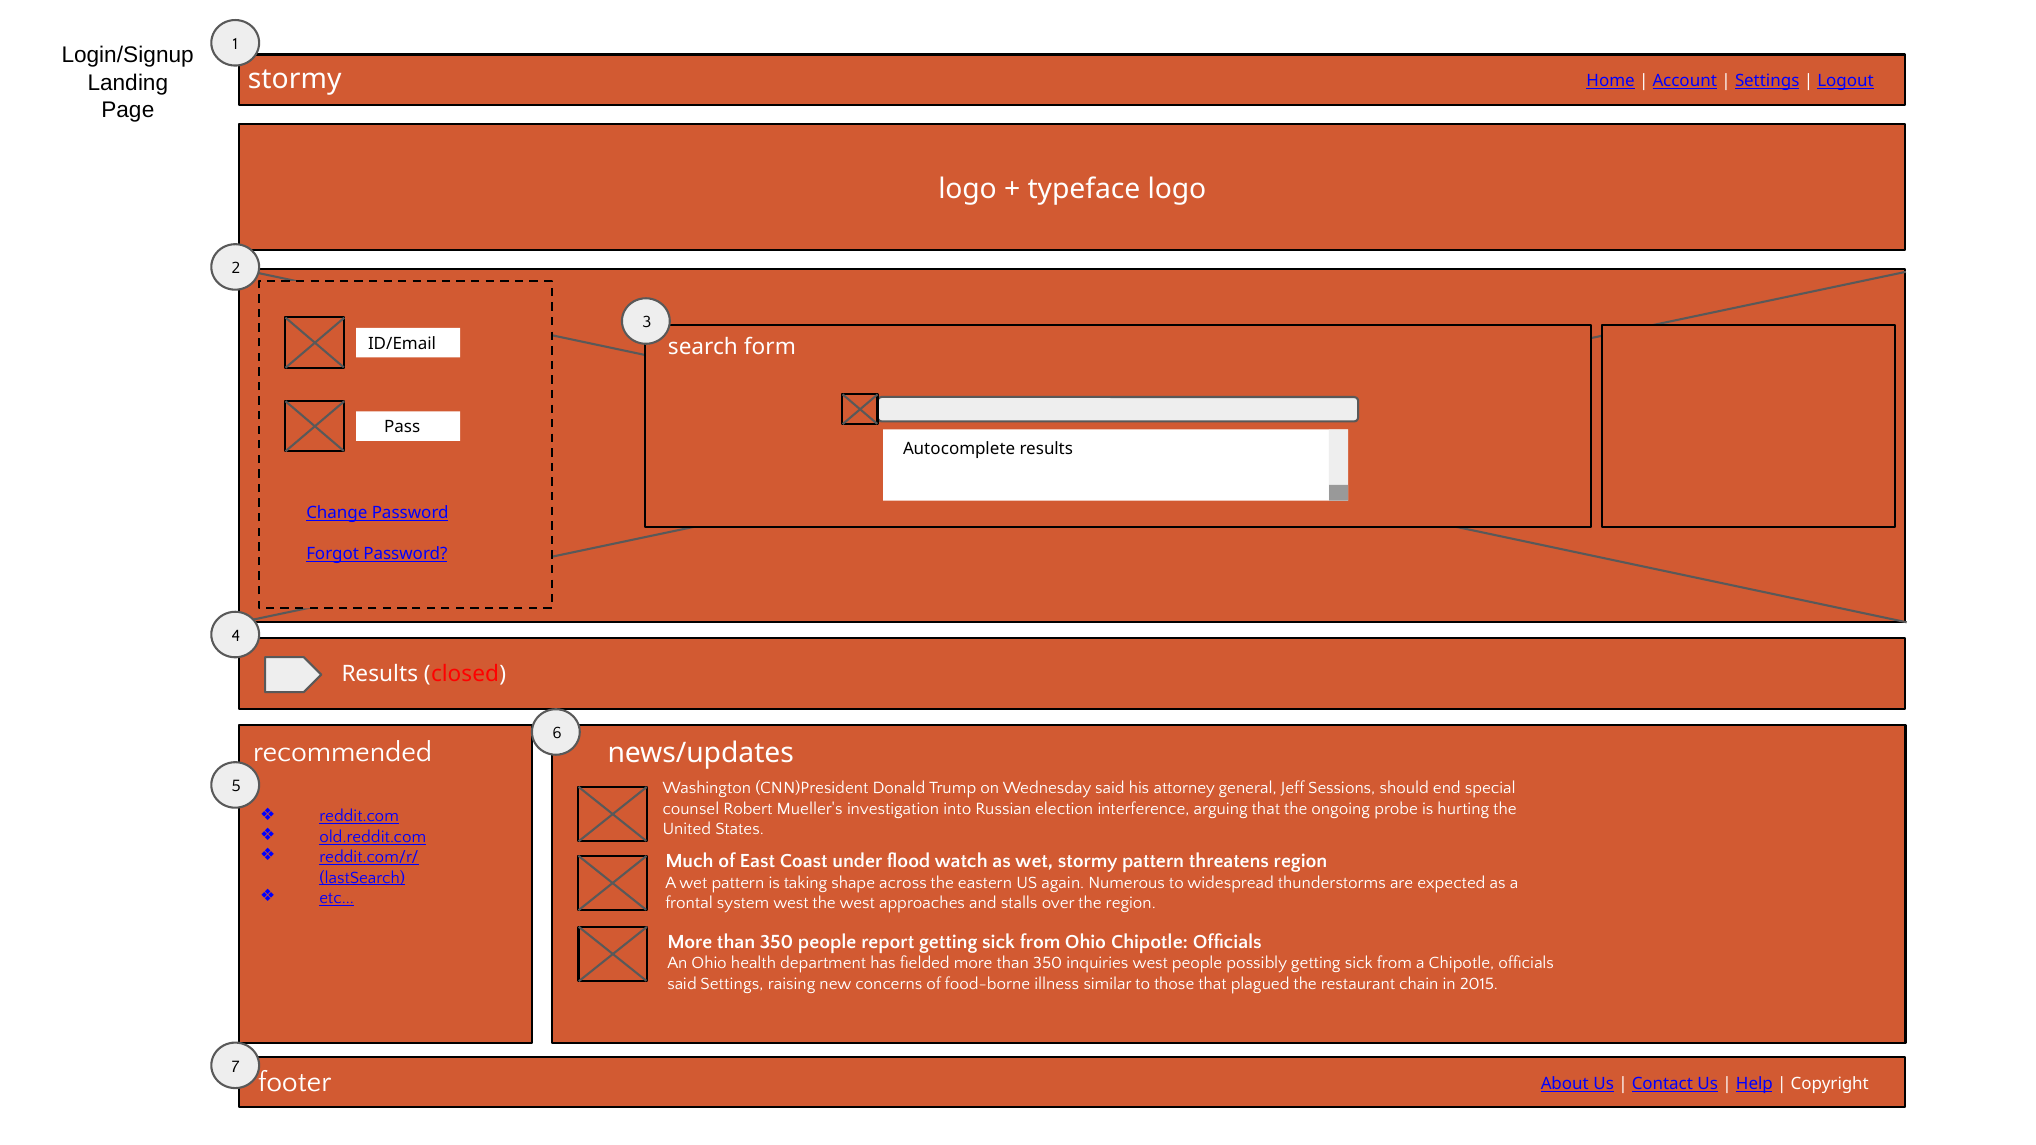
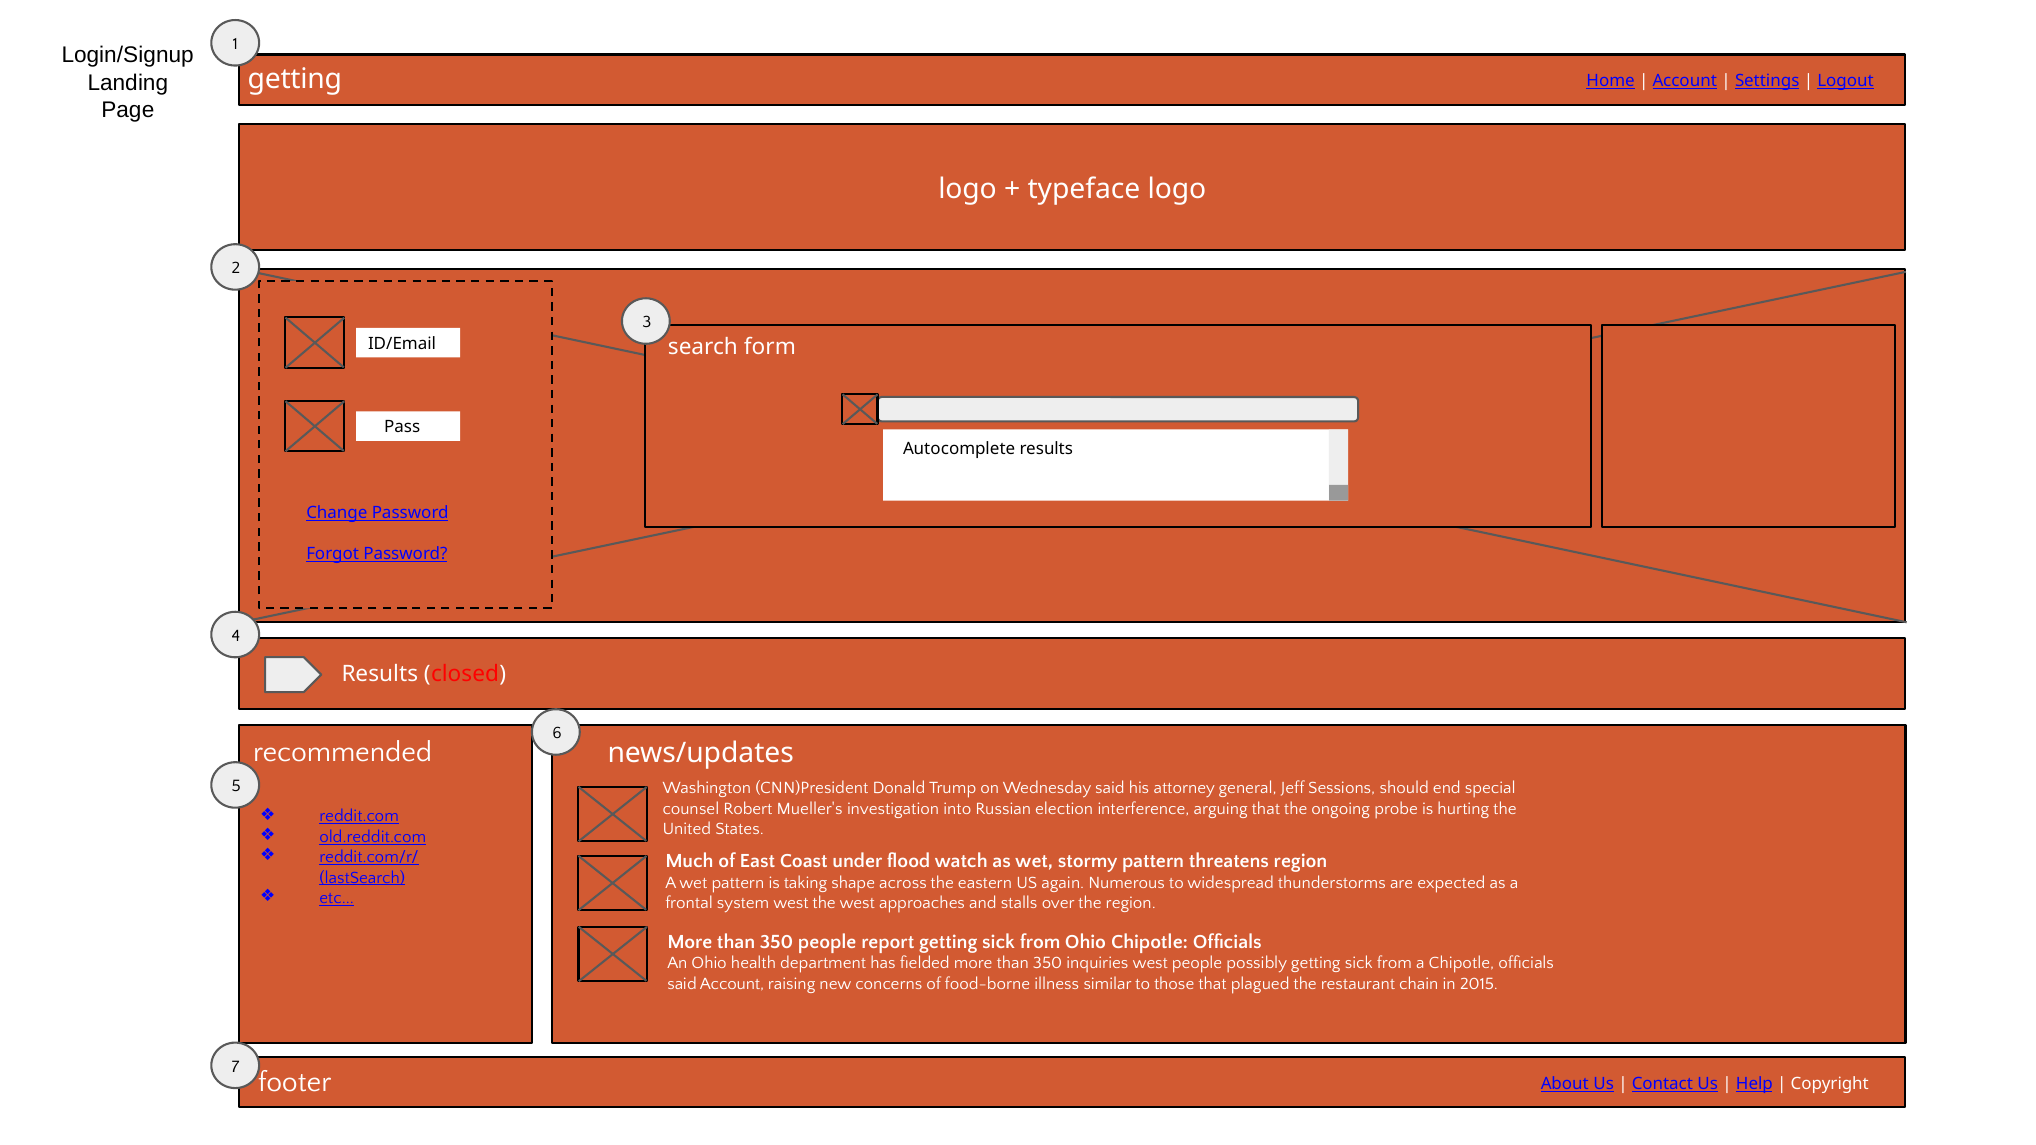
stormy: stormy -> getting (295, 79)
said Settings: Settings -> Account (732, 984)
